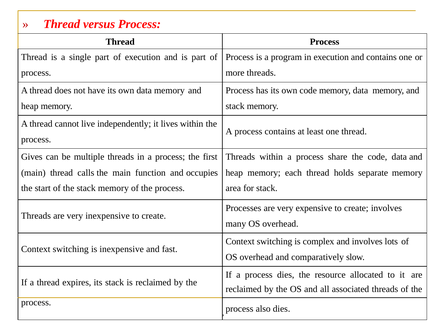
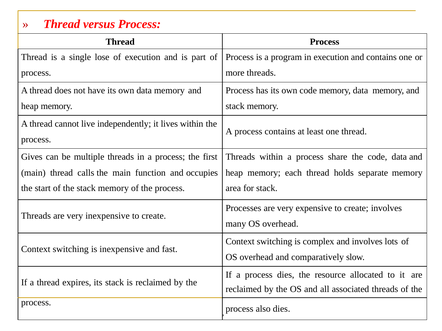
single part: part -> lose (102, 57)
